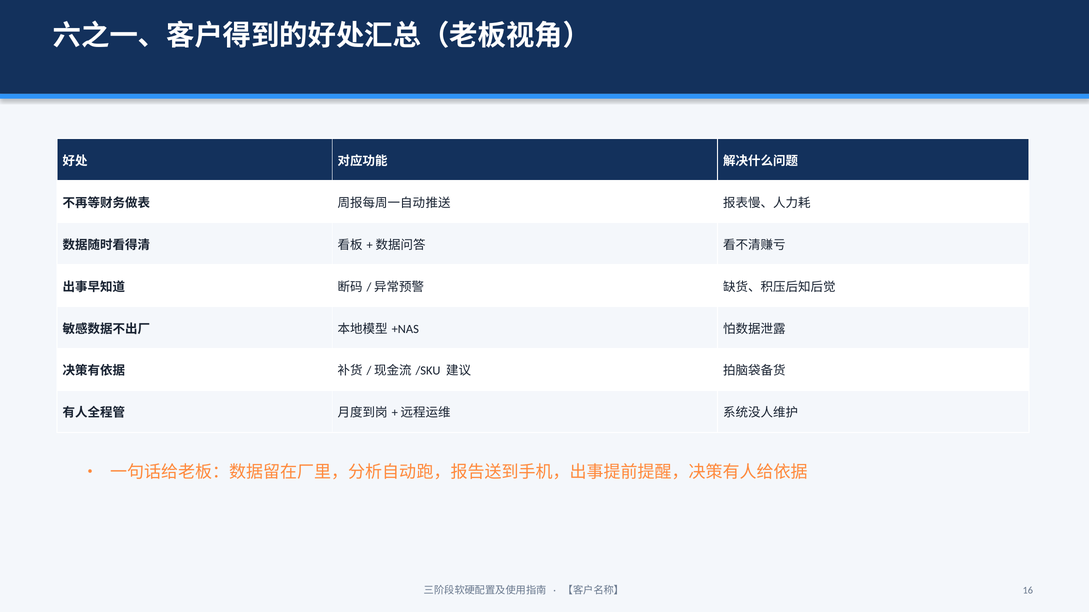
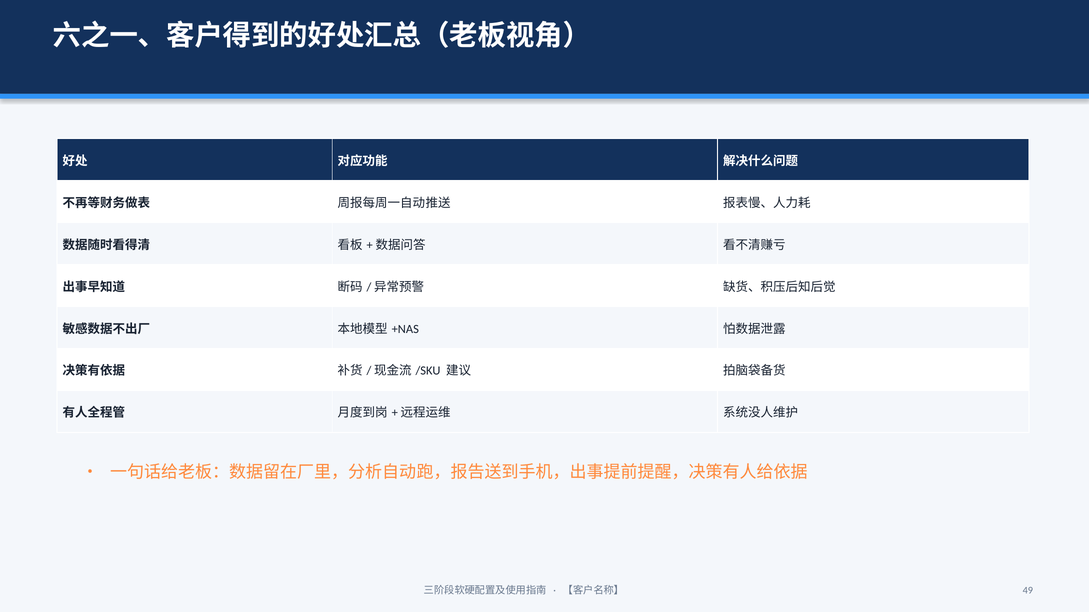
16: 16 -> 49 (1028, 591)
